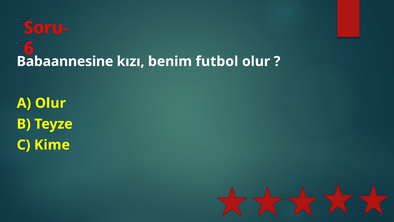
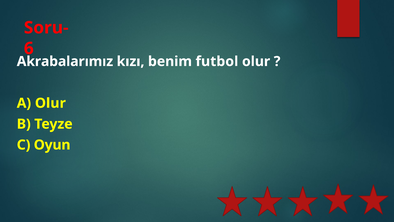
Babaannesine: Babaannesine -> Akrabalarımız (65, 61)
Kime: Kime -> Oyun (52, 145)
